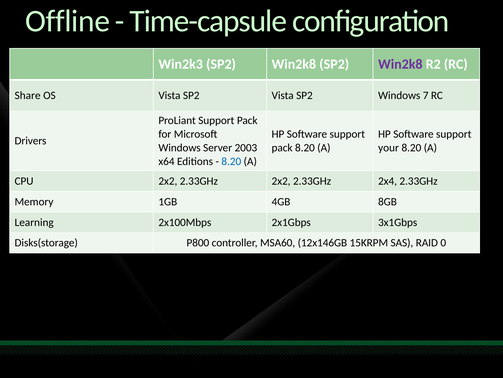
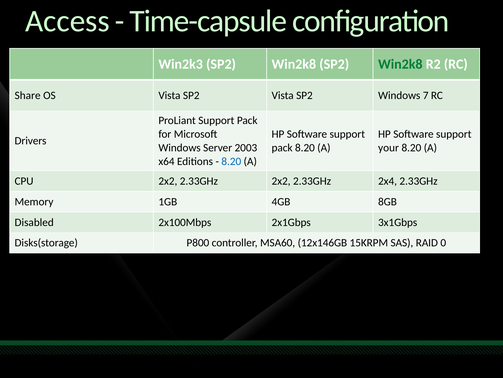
Offline: Offline -> Access (68, 21)
Win2k8 colour: purple -> green (400, 64)
Learning: Learning -> Disabled (34, 222)
